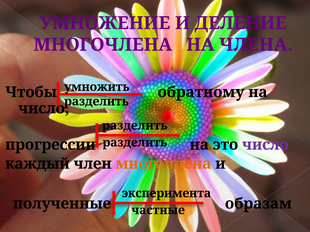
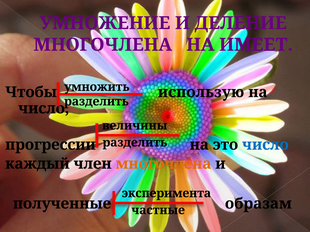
ЧЛЕНА: ЧЛЕНА -> ИМЕЕТ (256, 45)
обратному: обратному -> использую (201, 92)
разделить: разделить -> величины (135, 126)
число colour: purple -> blue (265, 145)
